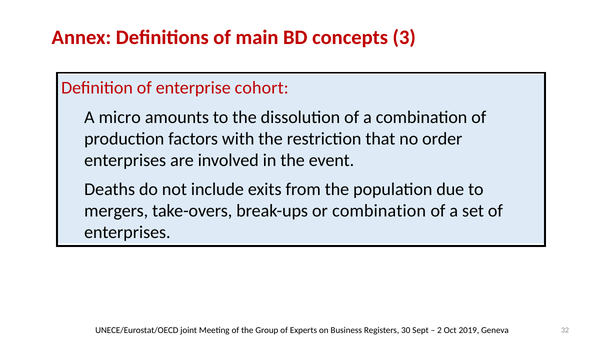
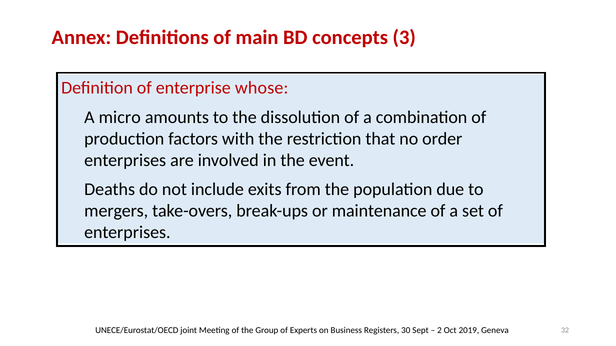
cohort: cohort -> whose (262, 88)
or combination: combination -> maintenance (379, 211)
